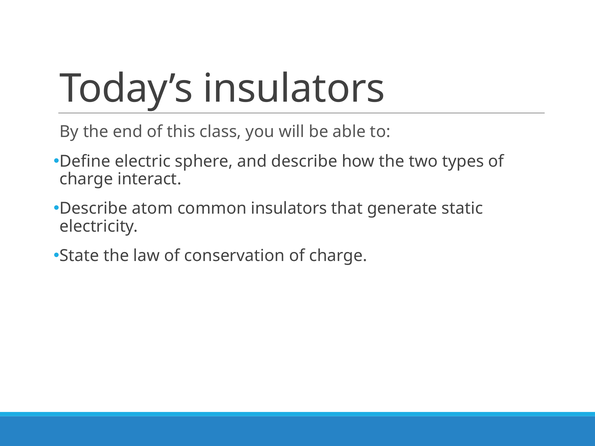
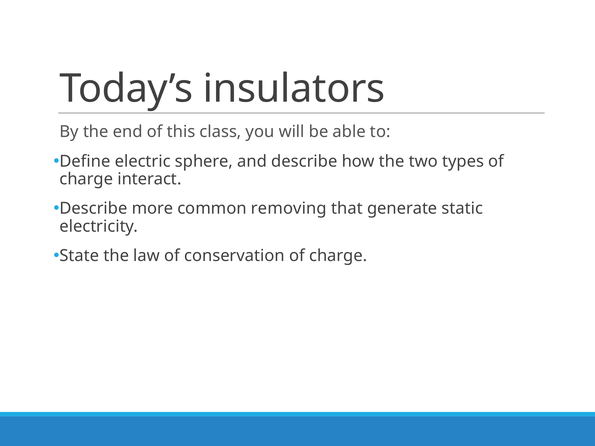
atom: atom -> more (152, 209)
common insulators: insulators -> removing (289, 209)
